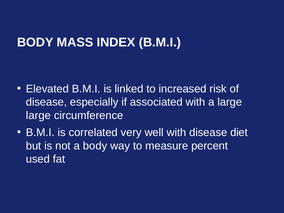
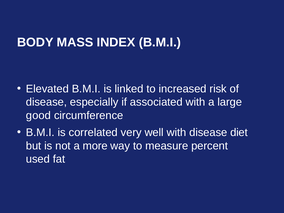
large: large -> good (38, 115)
a body: body -> more (95, 146)
